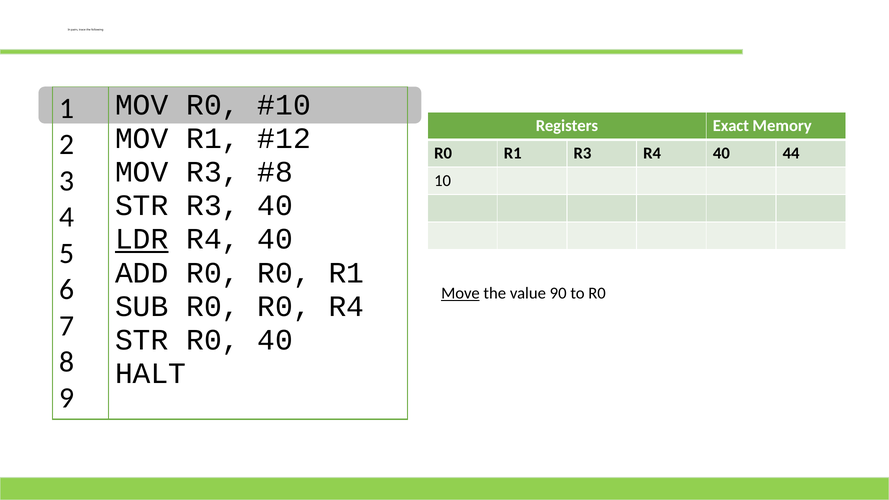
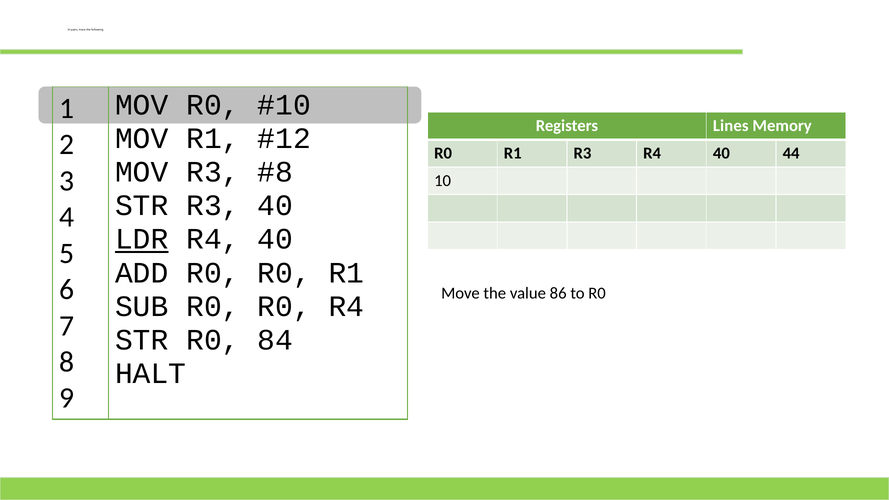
Exact: Exact -> Lines (731, 126)
Move underline: present -> none (460, 293)
90: 90 -> 86 (558, 293)
R0 40: 40 -> 84 (275, 340)
